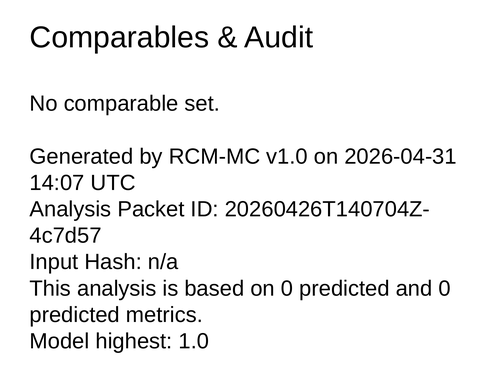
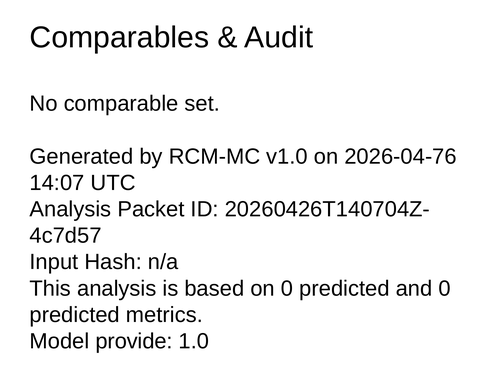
2026-04-31: 2026-04-31 -> 2026-04-76 (401, 156)
highest: highest -> provide (134, 341)
